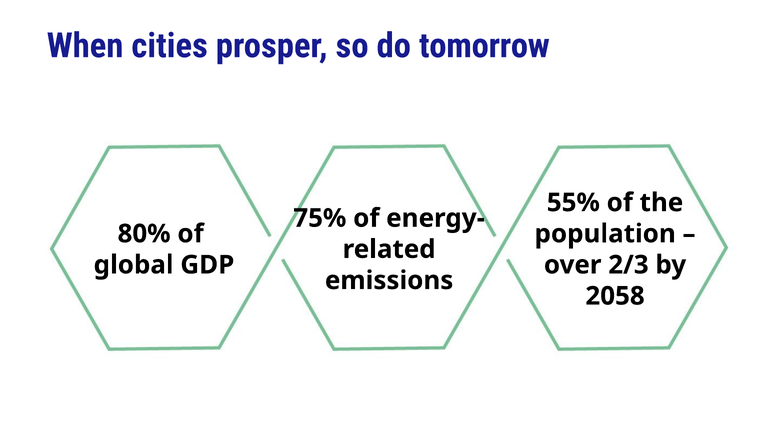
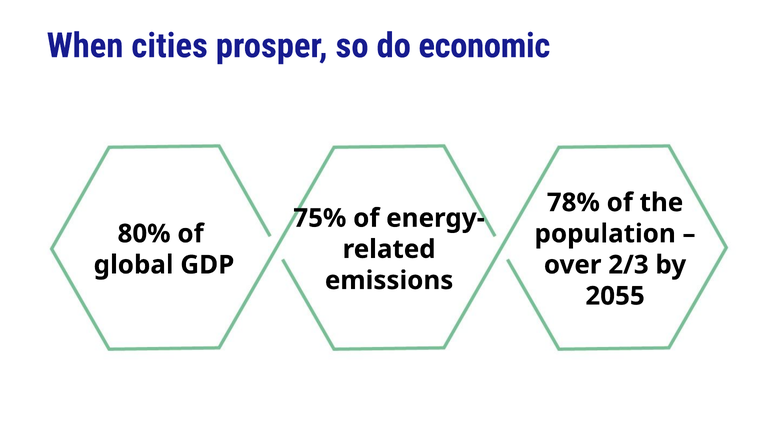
tomorrow: tomorrow -> economic (484, 46)
55%: 55% -> 78% (573, 203)
2058: 2058 -> 2055 (615, 296)
